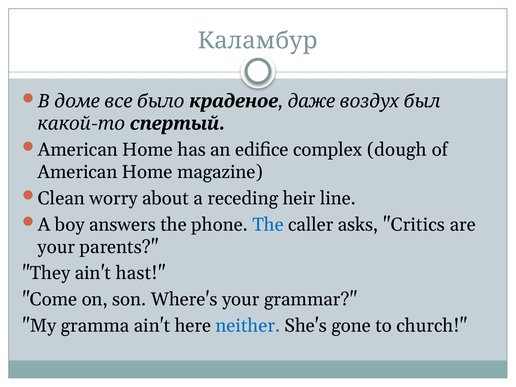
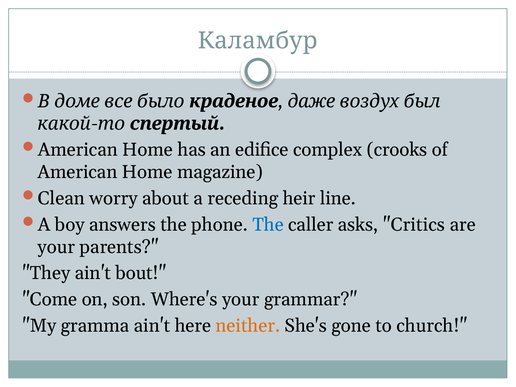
dough: dough -> crooks (397, 150)
hast: hast -> bout (141, 273)
neither colour: blue -> orange (248, 326)
